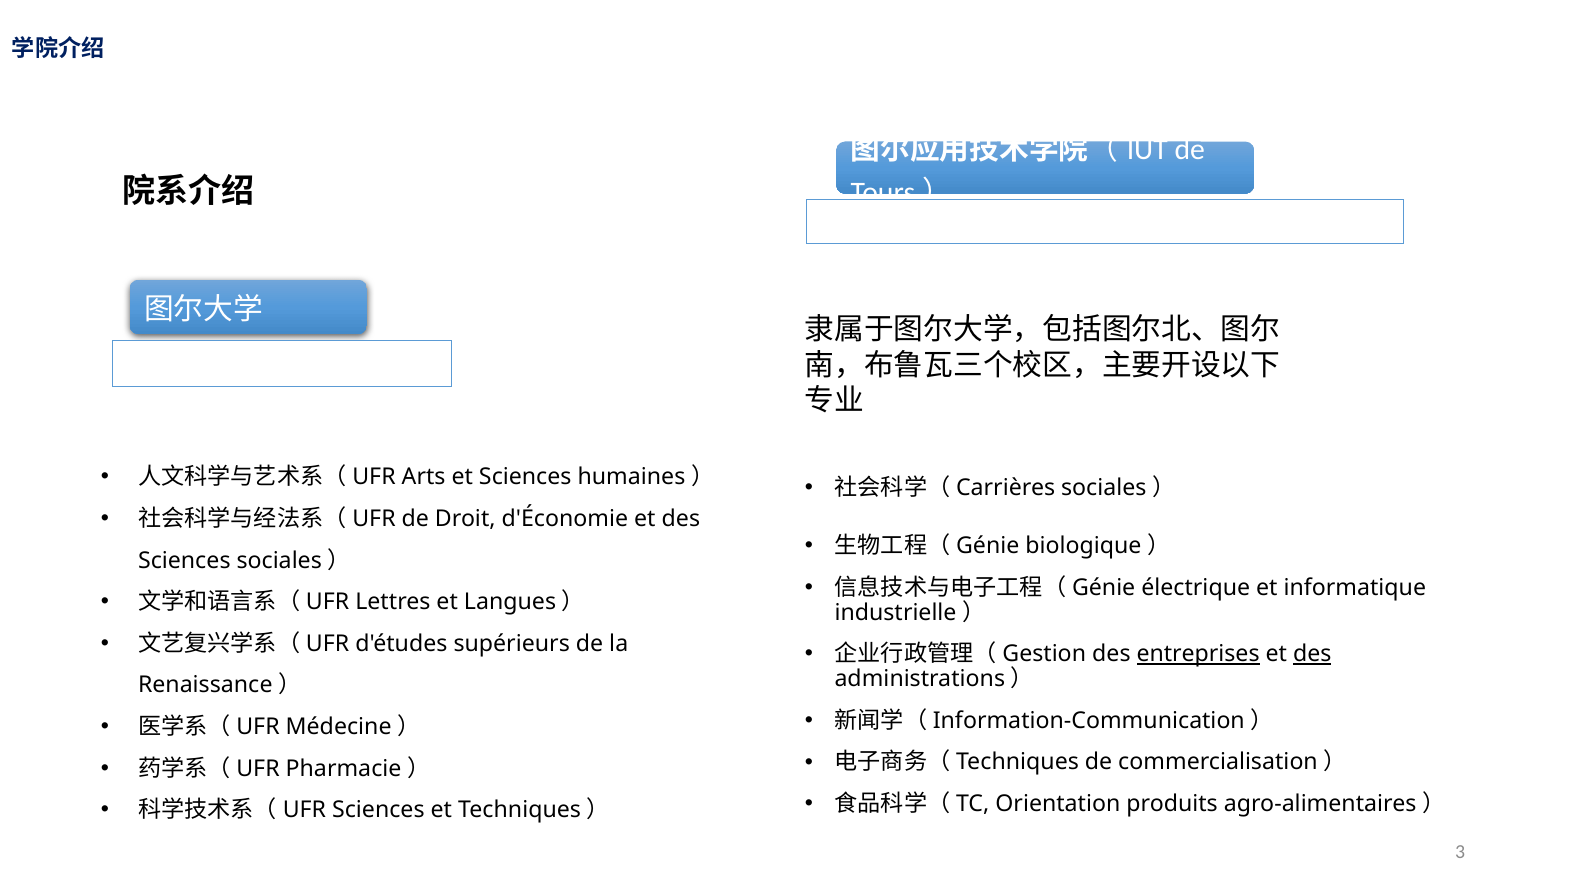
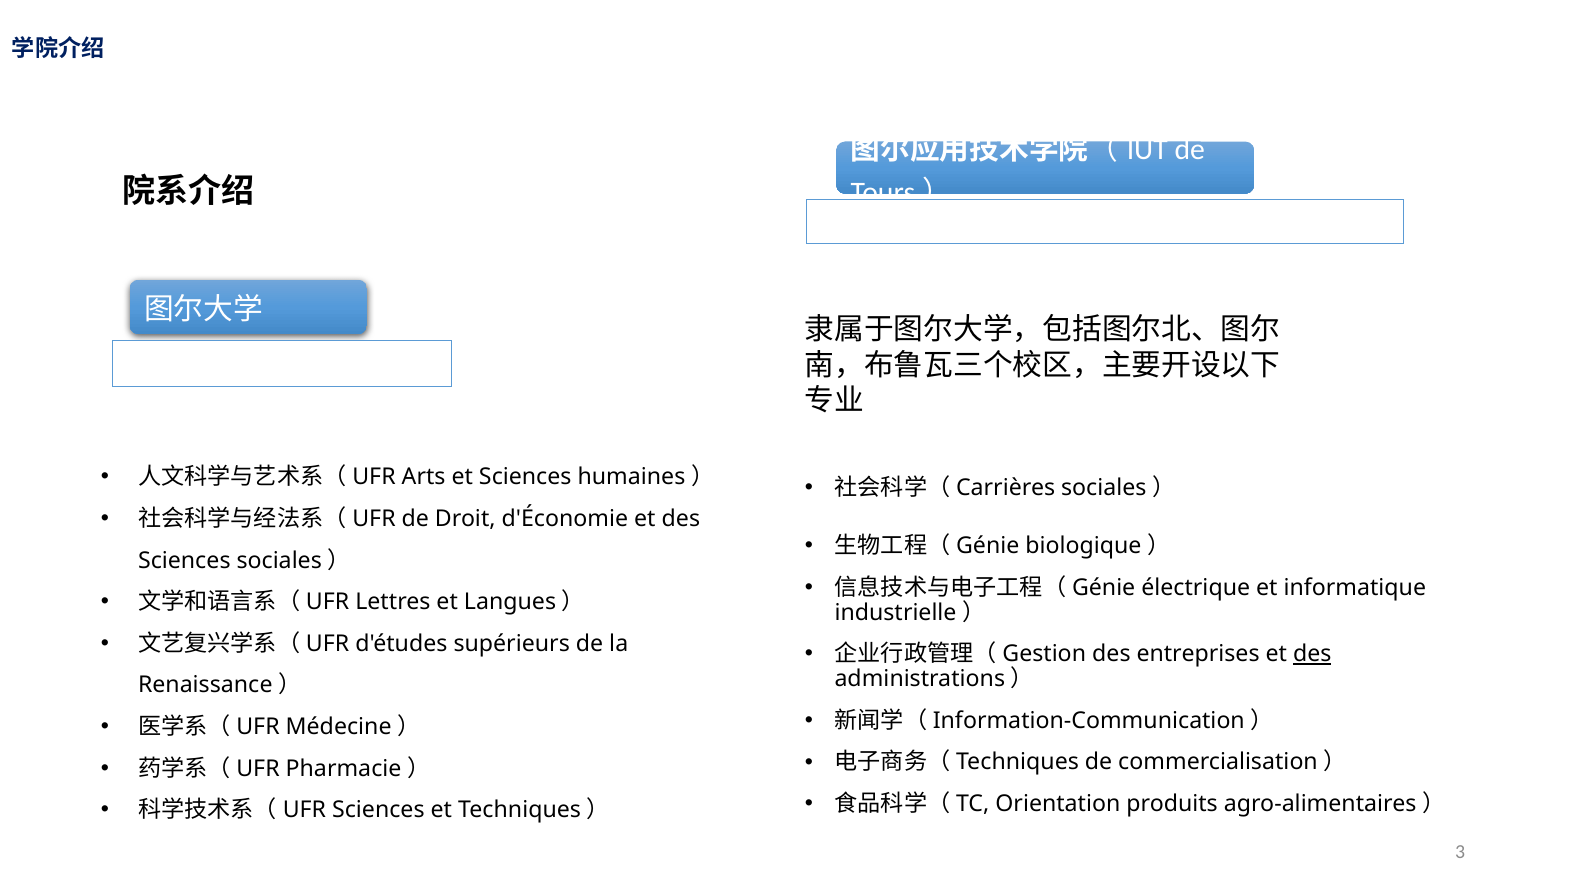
entreprises underline: present -> none (1198, 654)
